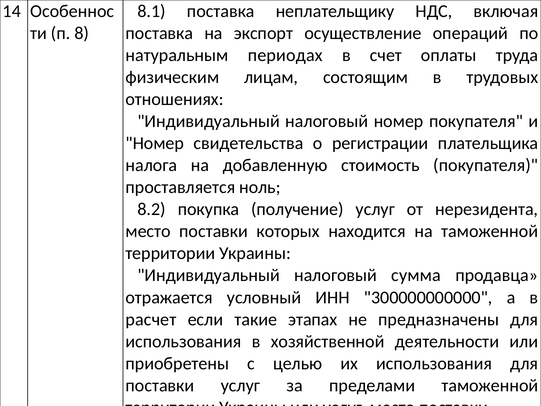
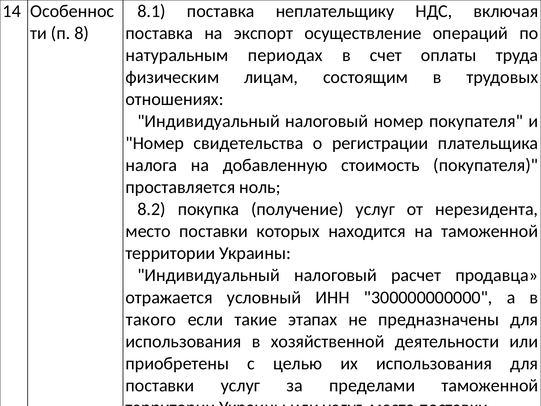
сумма: сумма -> расчет (416, 275)
расчет: расчет -> такого (151, 319)
